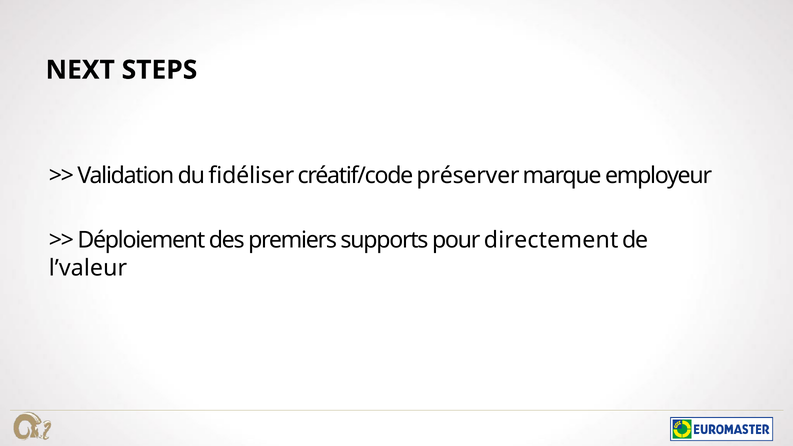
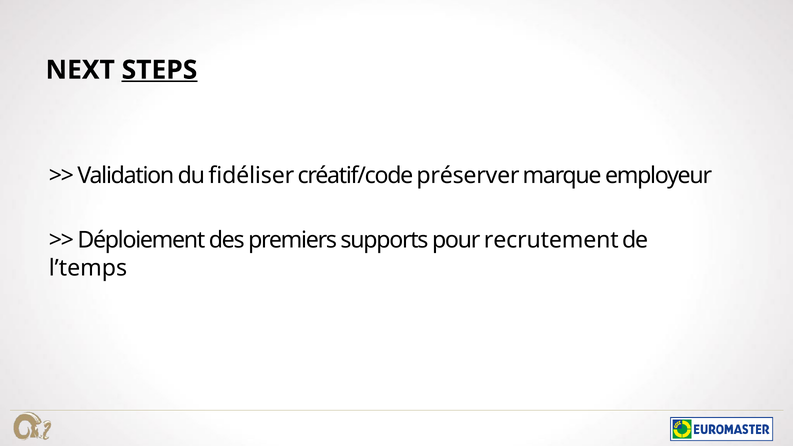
STEPS underline: none -> present (159, 70)
directement: directement -> recrutement (551, 240)
l’valeur: l’valeur -> l’temps (88, 268)
